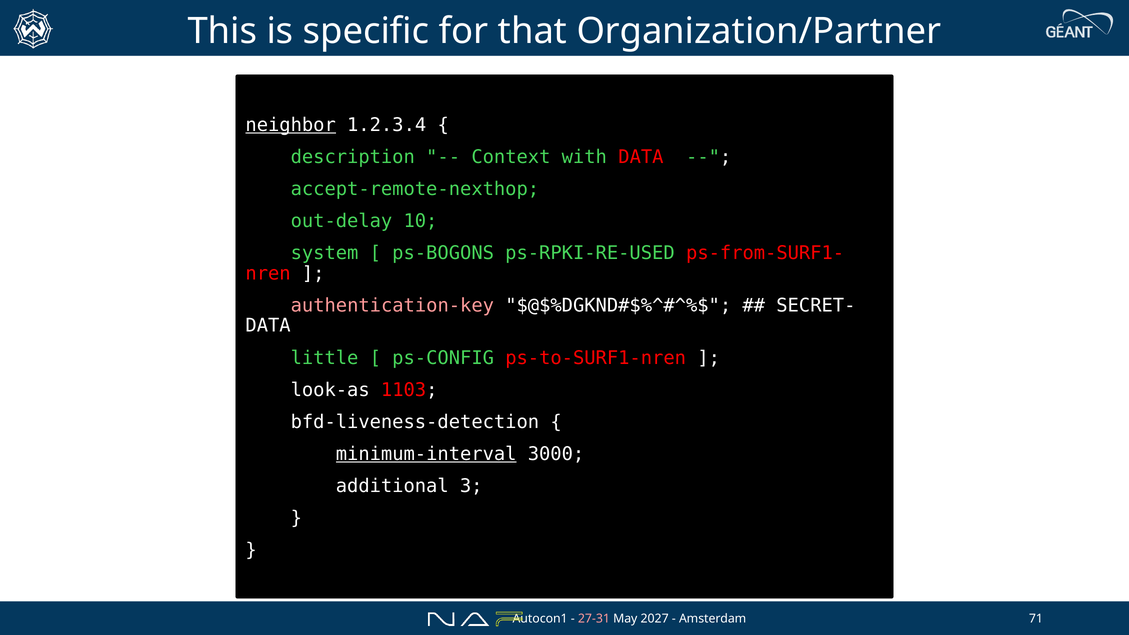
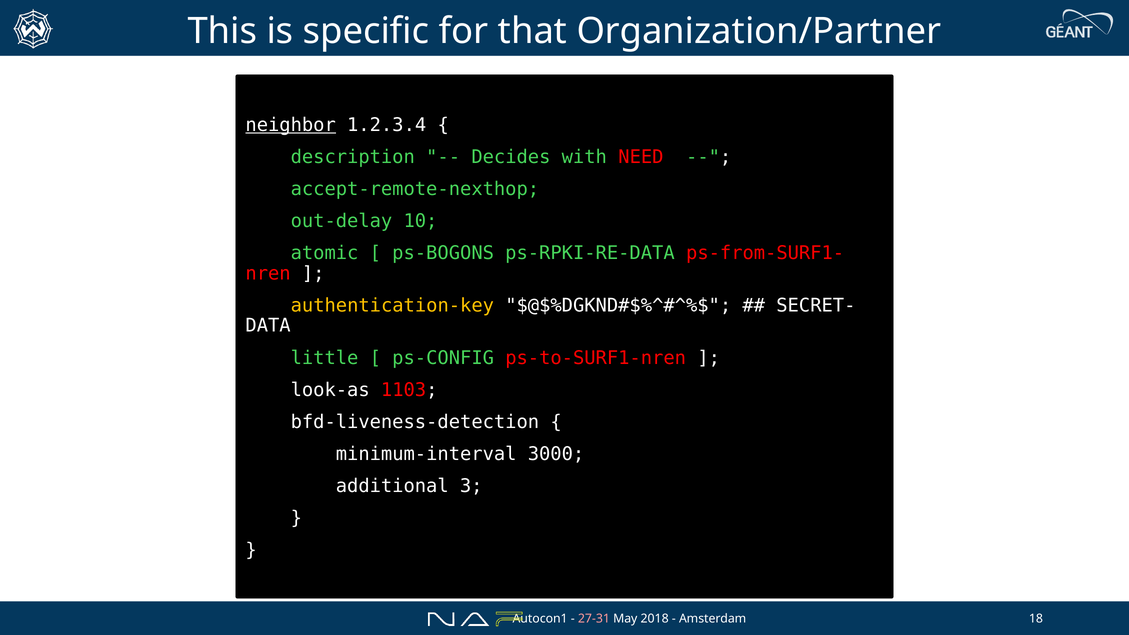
Context: Context -> Decides (511, 157)
with DATA: DATA -> NEED (641, 157)
system: system -> atomic (325, 253)
ps-RPKI-RE-USED: ps-RPKI-RE-USED -> ps-RPKI-RE-DATA (590, 253)
authentication-key colour: pink -> yellow (392, 305)
minimum-interval underline: present -> none (426, 454)
2027: 2027 -> 2018 (655, 619)
71: 71 -> 18 (1036, 619)
